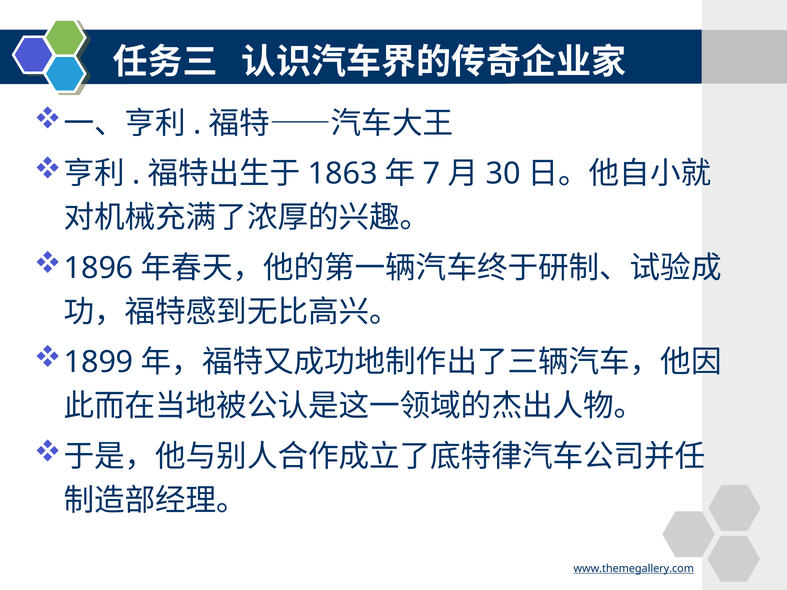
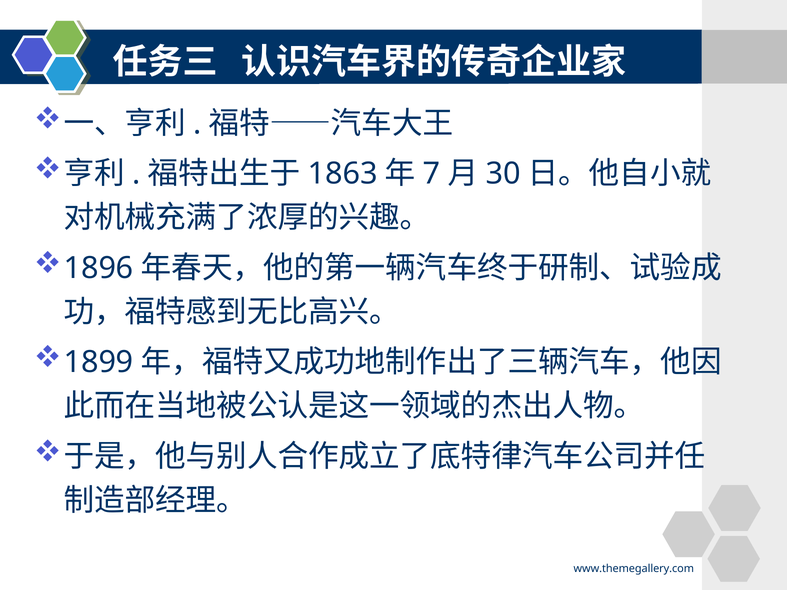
www.themegallery.com underline: present -> none (634, 569)
